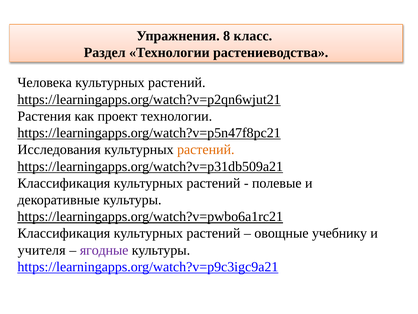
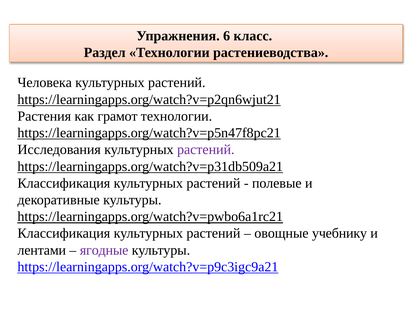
8: 8 -> 6 (227, 36)
проект: проект -> грамот (118, 116)
растений colour: orange -> purple (206, 149)
учителя: учителя -> лентами (42, 250)
